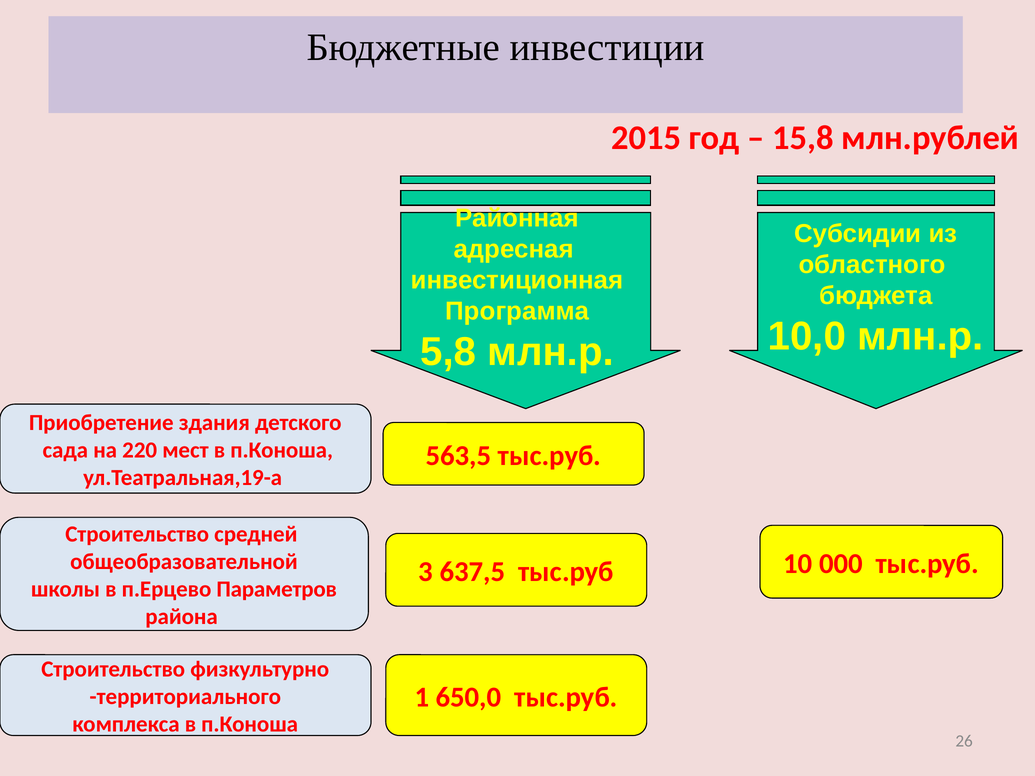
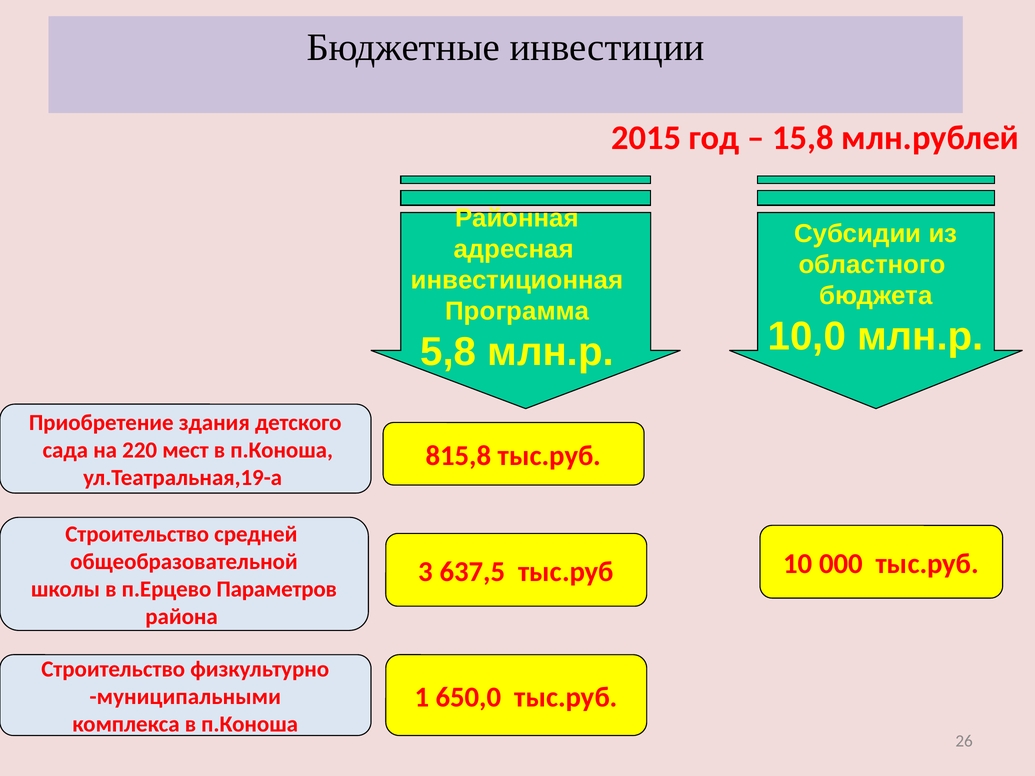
563,5: 563,5 -> 815,8 (459, 456)
территориального: территориального -> муниципальными (185, 697)
